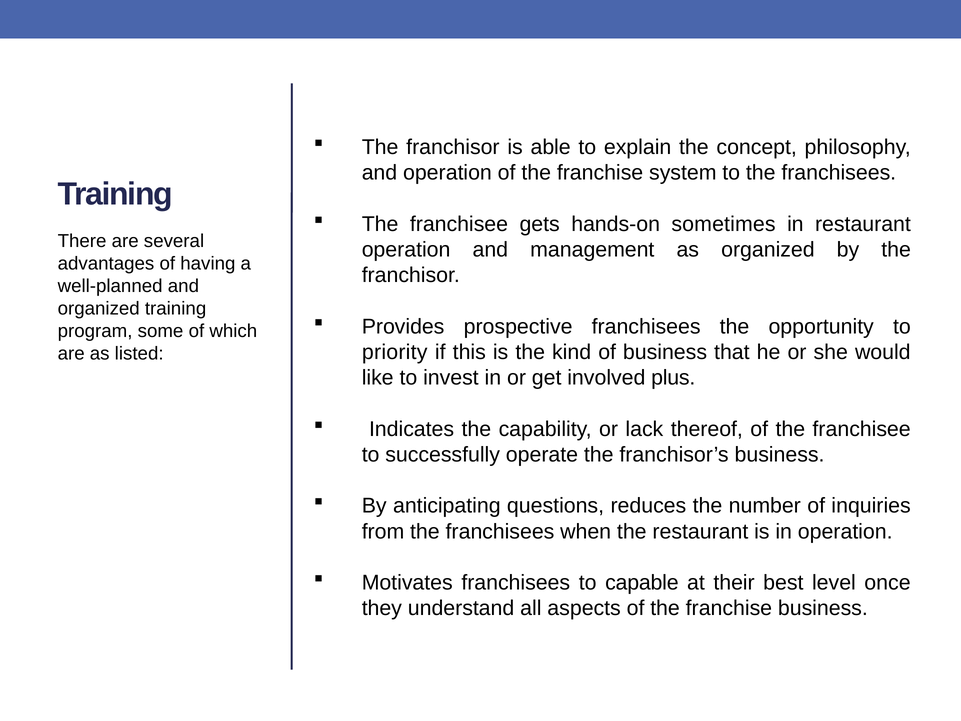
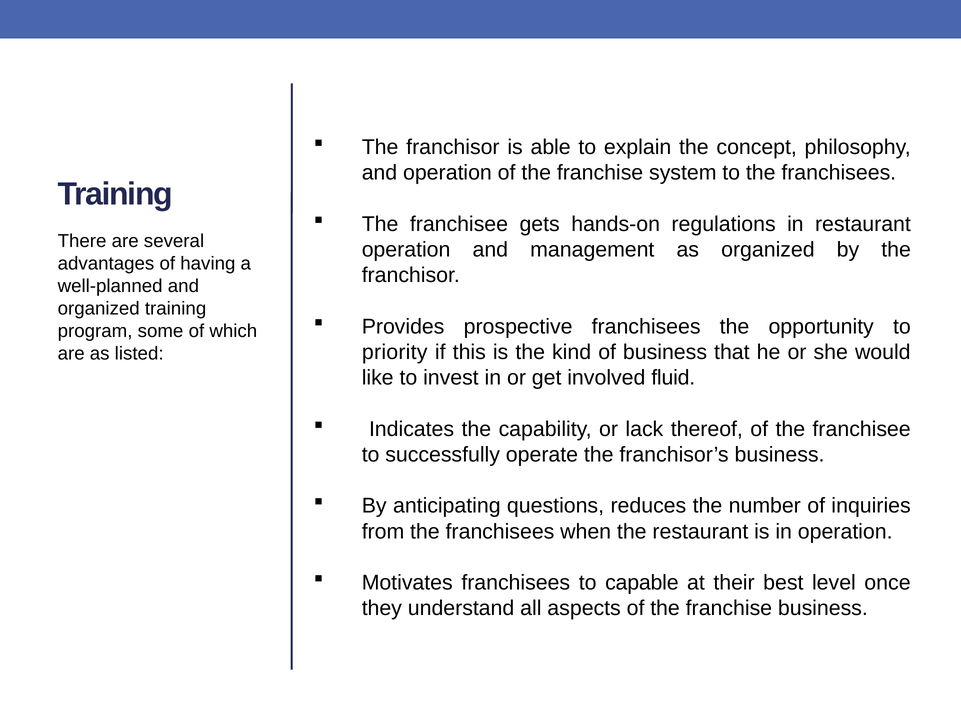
sometimes: sometimes -> regulations (724, 224)
plus: plus -> fluid (673, 378)
